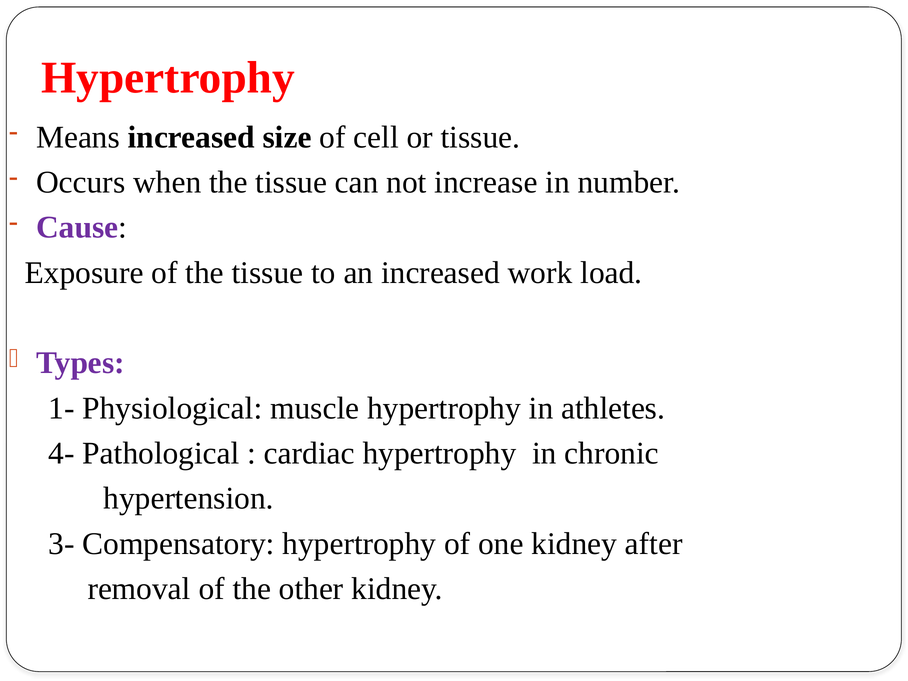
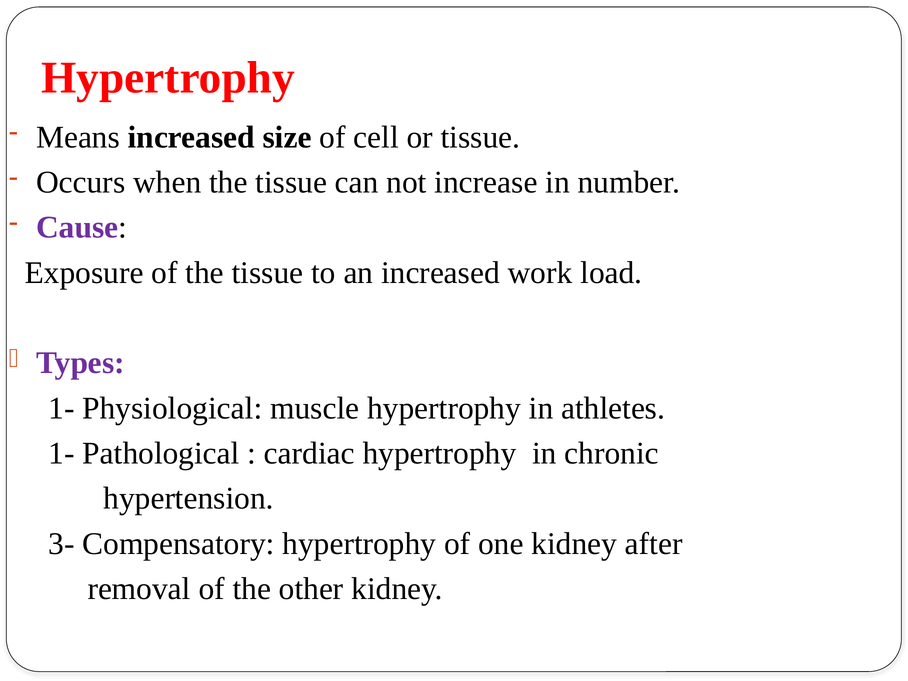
4-: 4- -> 1- (61, 453)
